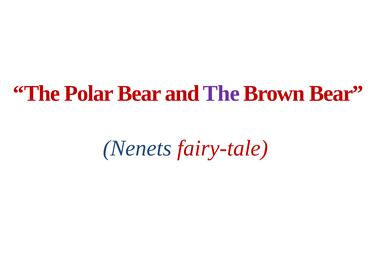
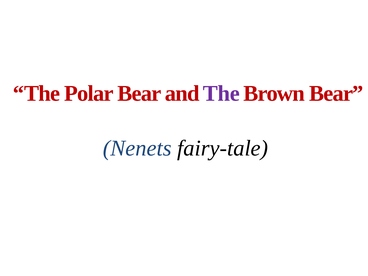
fairy-tale colour: red -> black (223, 148)
